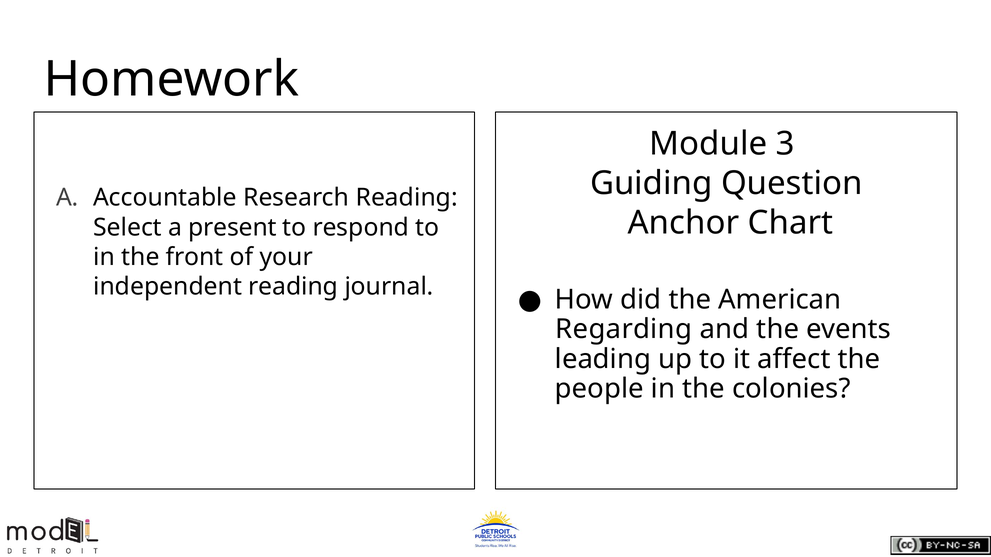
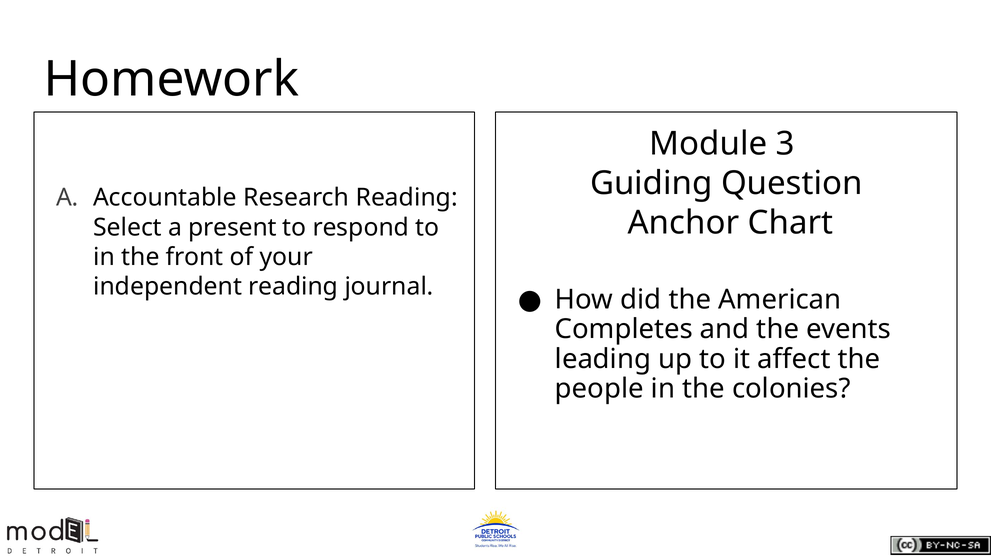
Regarding: Regarding -> Completes (624, 329)
